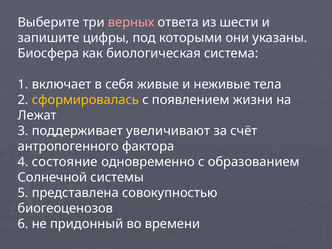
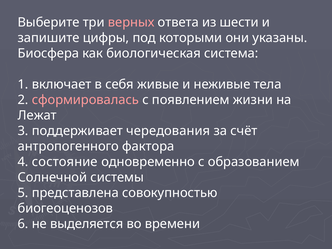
сформировалась colour: yellow -> pink (85, 100)
увеличивают: увеличивают -> чередования (168, 131)
придонный: придонный -> выделяется (87, 224)
